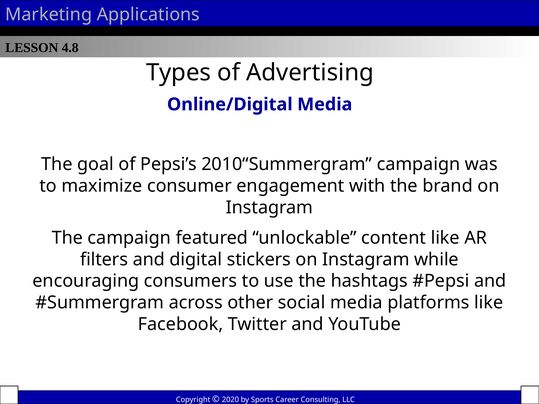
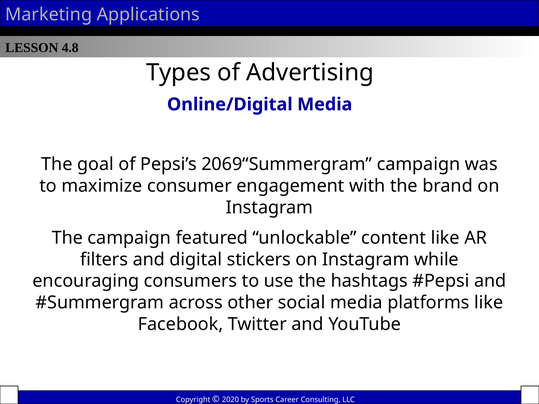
2010“Summergram: 2010“Summergram -> 2069“Summergram (287, 164)
